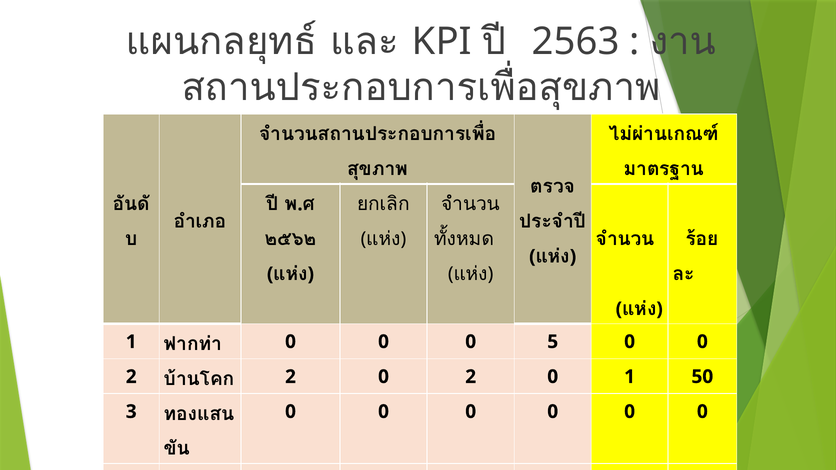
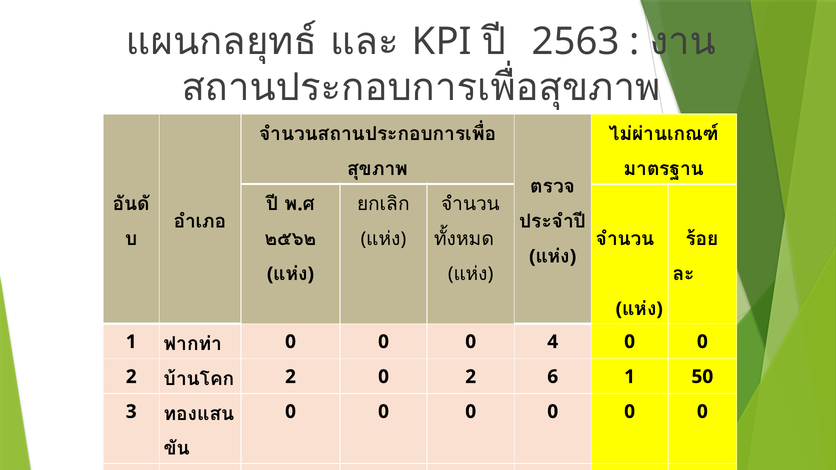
5: 5 -> 4 (553, 342)
0 2 0: 0 -> 6 (553, 377)
